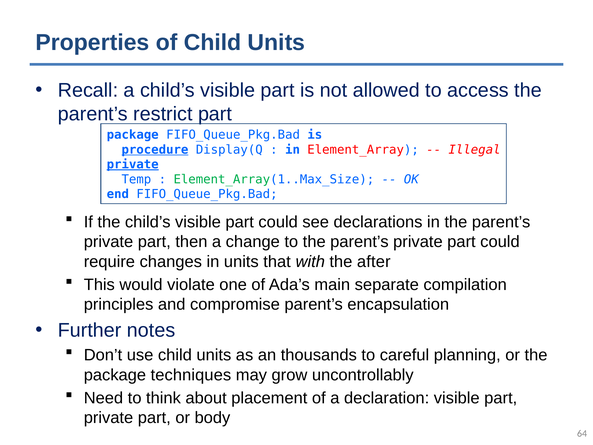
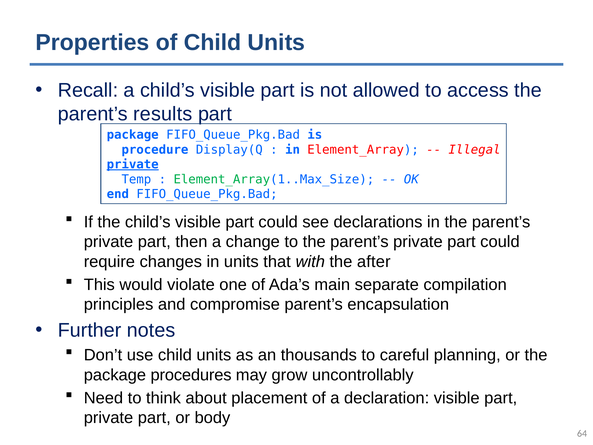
restrict: restrict -> results (163, 114)
procedure underline: present -> none (155, 150)
techniques: techniques -> procedures (191, 375)
